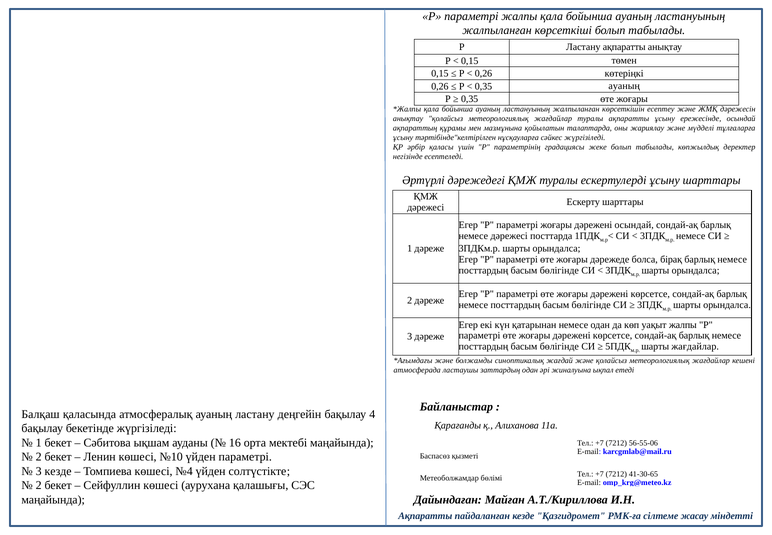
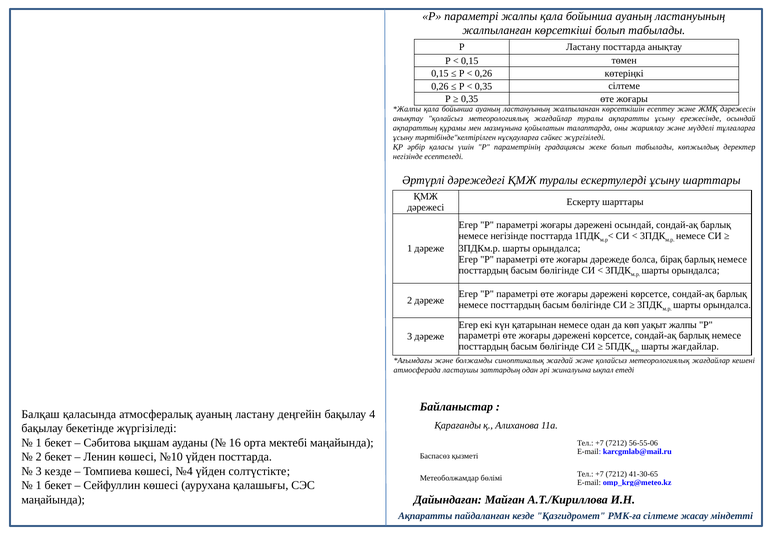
Ластану ақпаратты: ақпаратты -> посттарда (624, 47)
0,35 ауаның: ауаның -> сілтеме (624, 86)
немесе дәрежесі: дәрежесі -> негізінде (509, 236)
үйден параметрі: параметрі -> посттарда (245, 457)
2: 2 -> 1 (39, 485)
